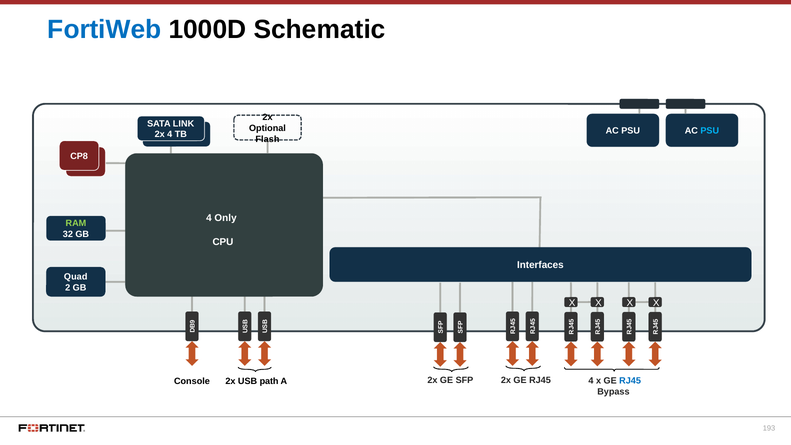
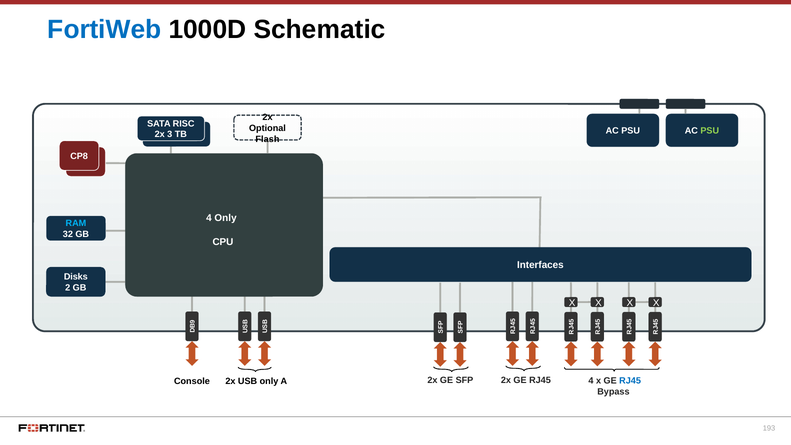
LINK: LINK -> RISC (184, 124)
PSU colour: light blue -> light green (710, 131)
2x 4: 4 -> 3 (170, 134)
RAM colour: light green -> light blue (76, 223)
Quad: Quad -> Disks (76, 277)
USB path: path -> only (269, 381)
